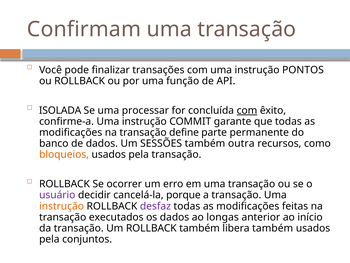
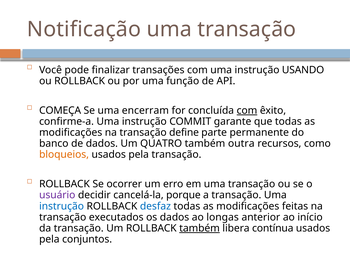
Confirmam: Confirmam -> Notificação (84, 29)
PONTOS: PONTOS -> USANDO (303, 70)
ISOLADA: ISOLADA -> COMEÇA (60, 110)
processar: processar -> encerram (145, 110)
SESSÕES: SESSÕES -> QUATRO (161, 143)
instrução colour: orange -> blue (62, 206)
desfaz colour: purple -> blue (155, 206)
também underline: none -> present (200, 228)
libera também: também -> contínua (273, 228)
